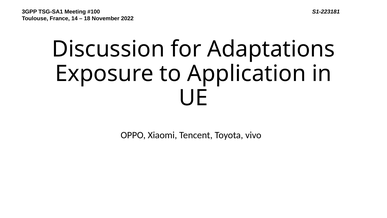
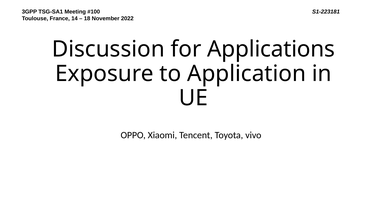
Adaptations: Adaptations -> Applications (271, 49)
